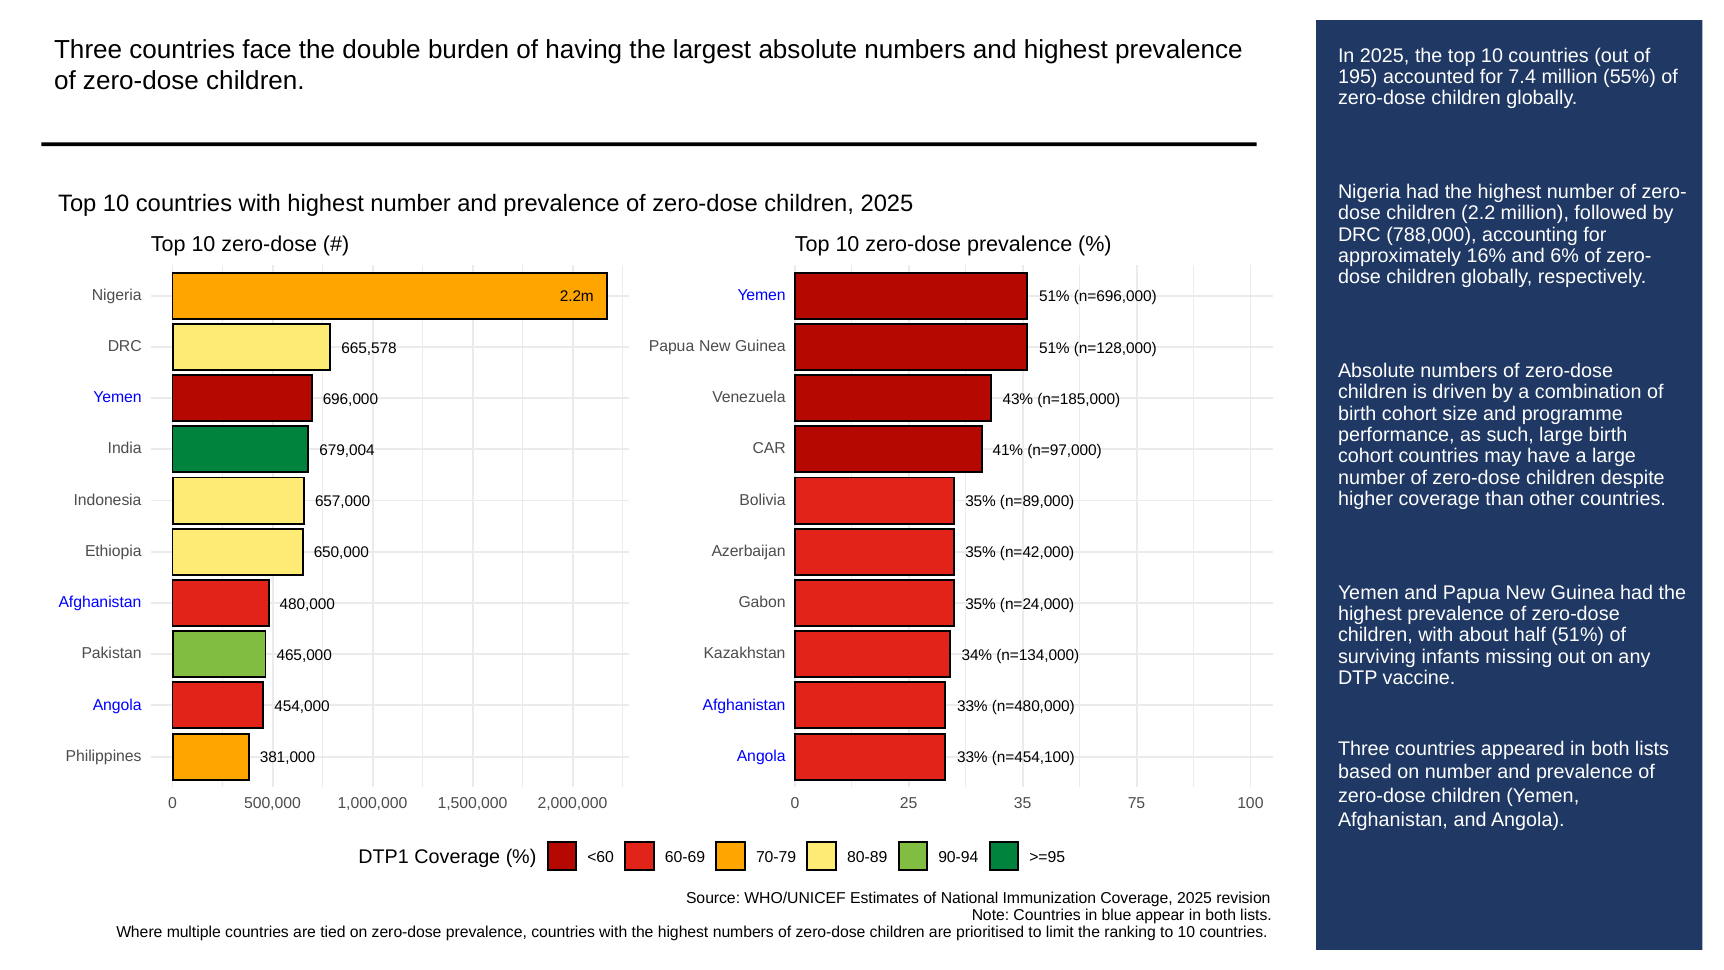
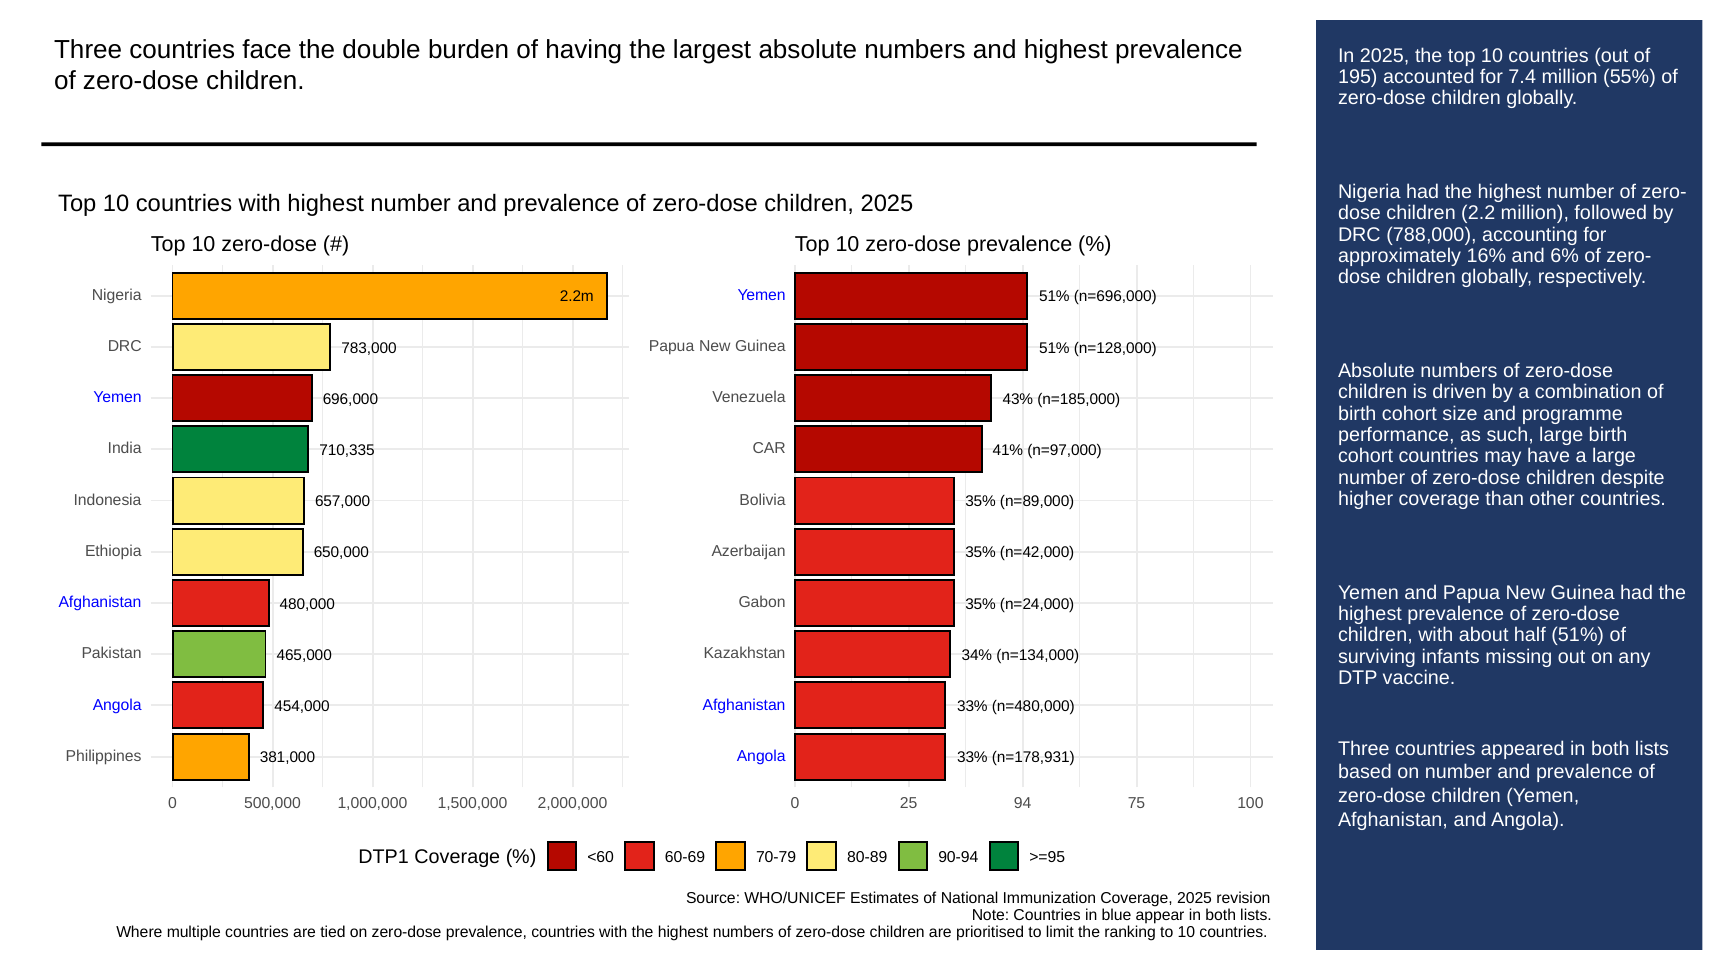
665,578: 665,578 -> 783,000 (369, 348)
679,004: 679,004 -> 710,335 (347, 450)
n=454,100: n=454,100 -> n=178,931 (1033, 758)
35: 35 -> 94 (1023, 803)
